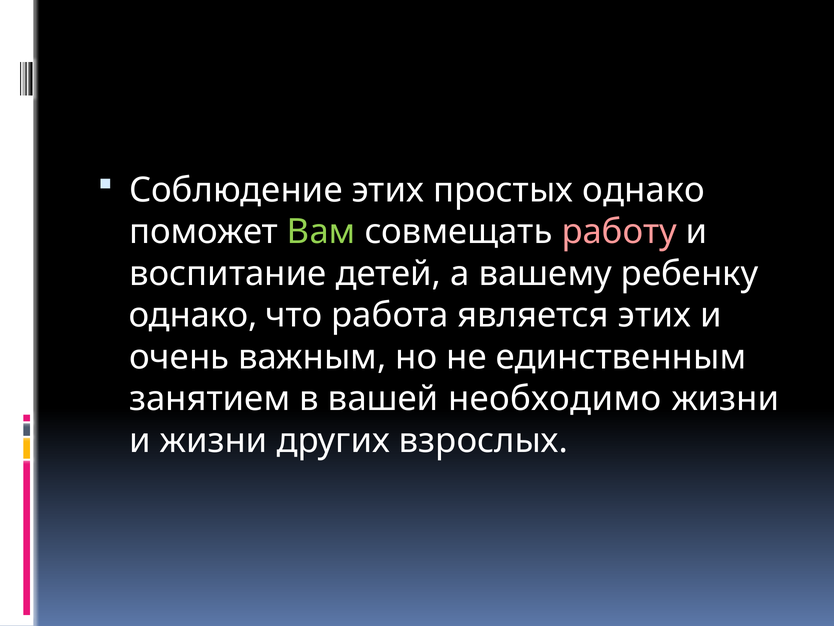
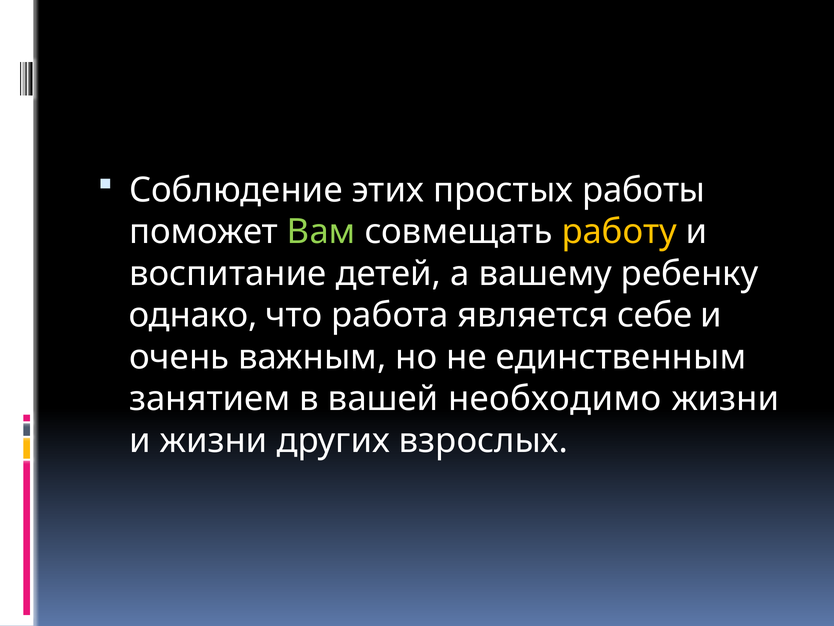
простых однако: однако -> работы (644, 190)
работу colour: pink -> yellow (619, 232)
является этих: этих -> себе (655, 315)
